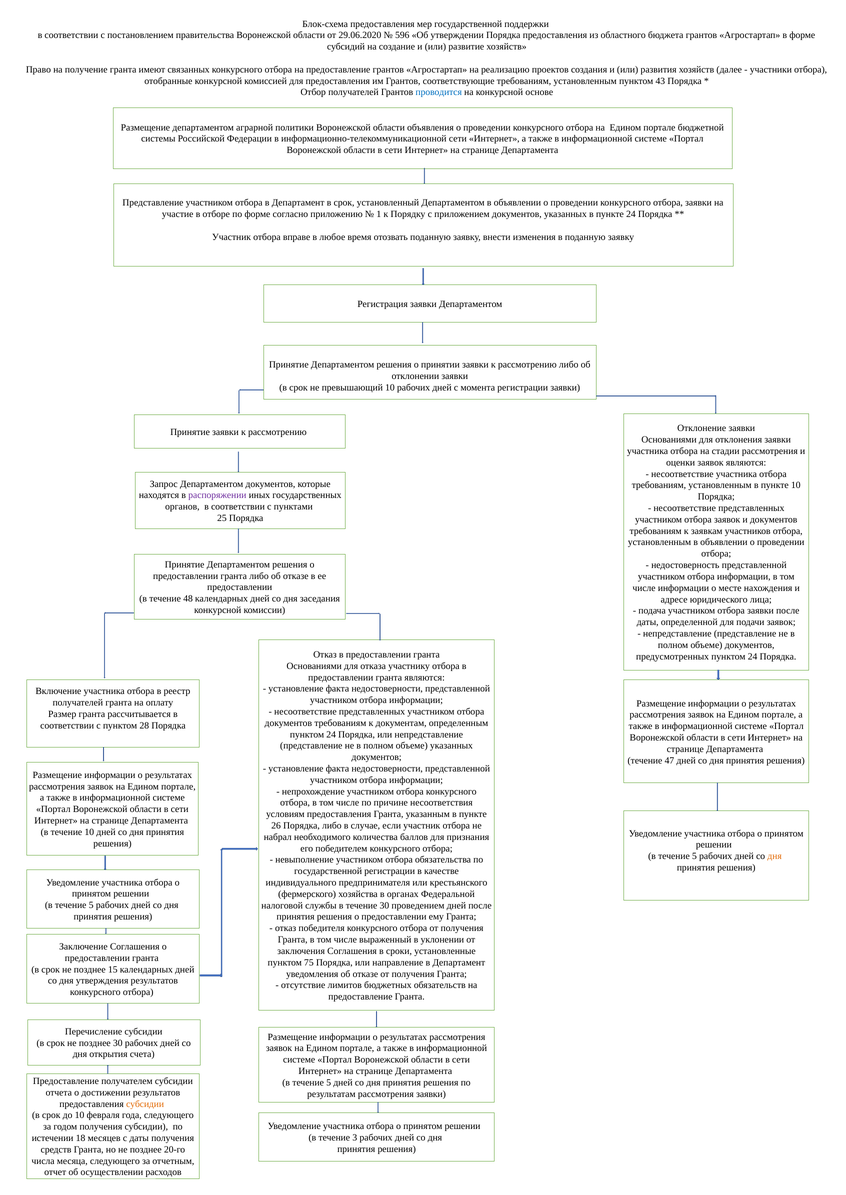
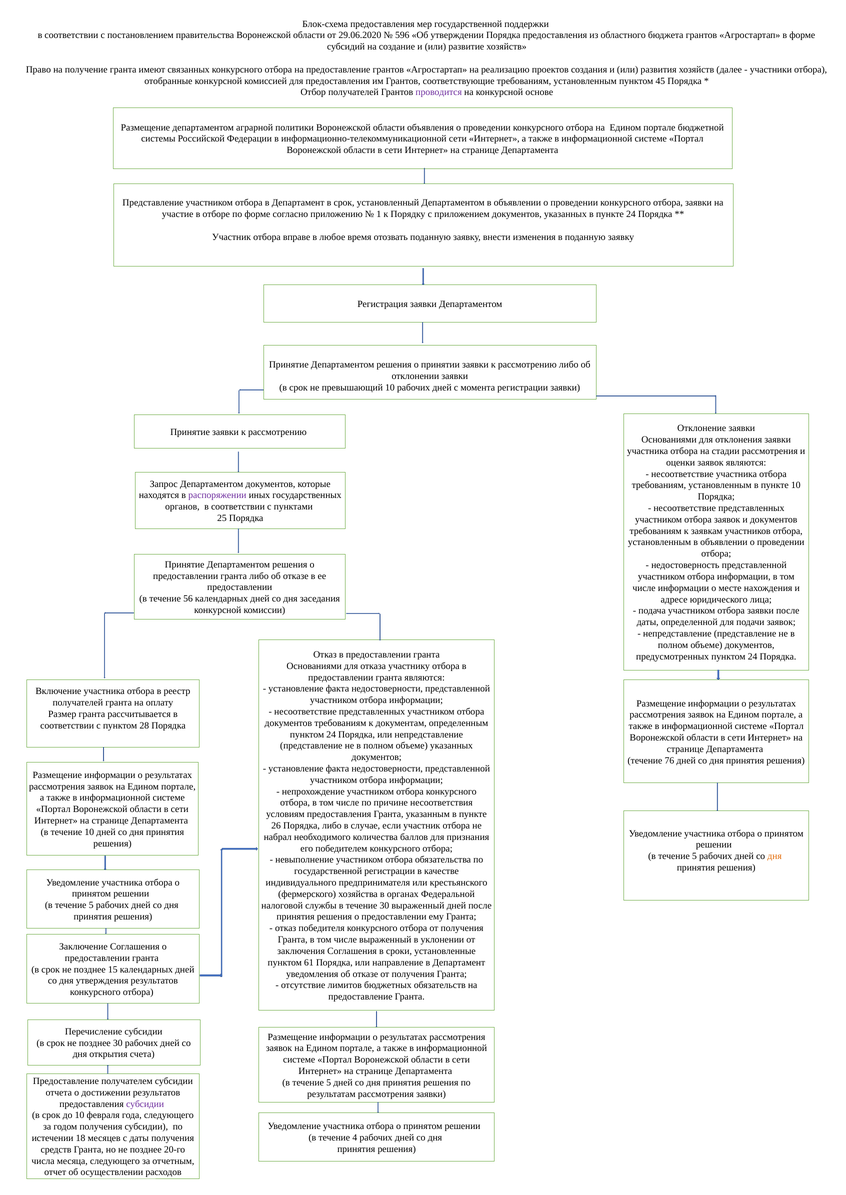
43: 43 -> 45 (660, 81)
проводится colour: blue -> purple (439, 92)
48: 48 -> 56 (188, 599)
47: 47 -> 76 (669, 761)
30 проведением: проведением -> выраженный (418, 906)
75: 75 -> 61 (309, 963)
субсидии colour: orange -> purple (145, 1104)
3: 3 -> 4 (355, 1138)
